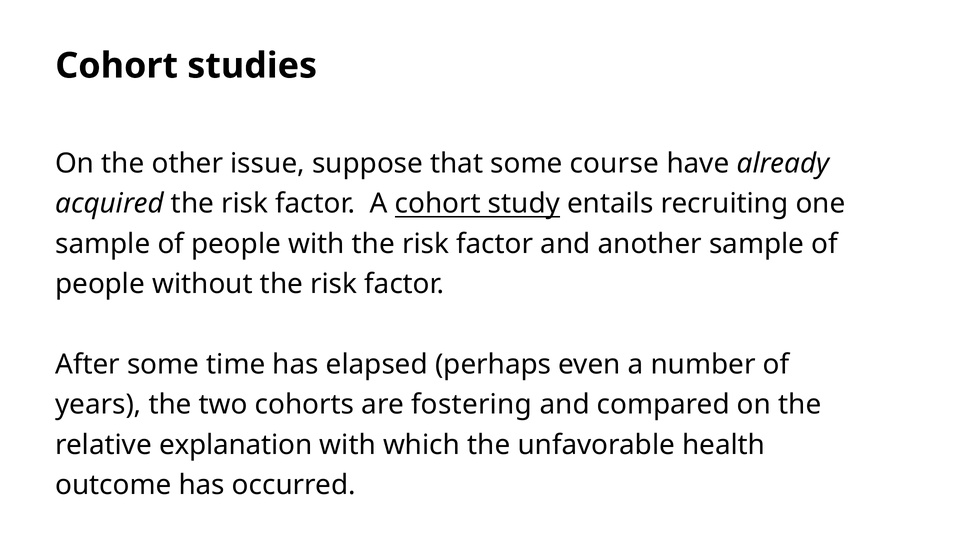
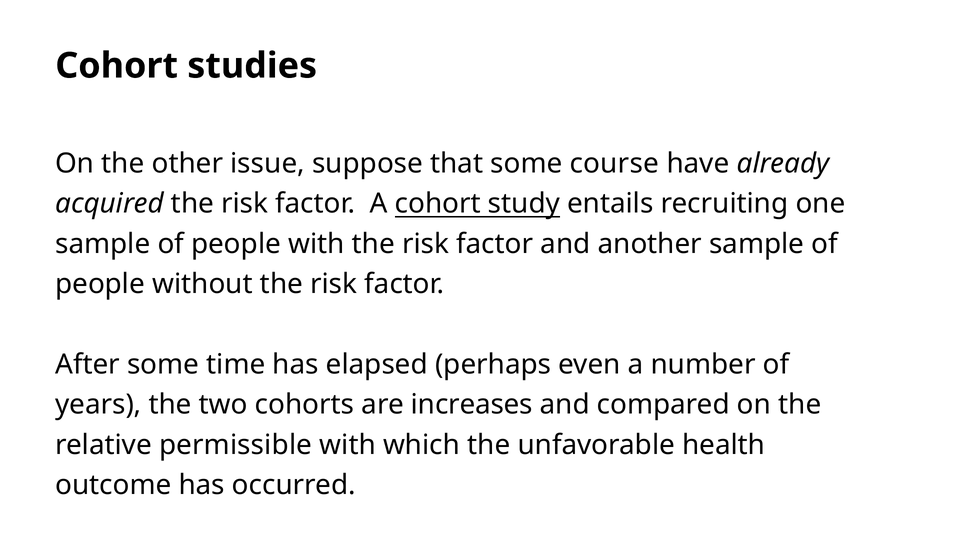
fostering: fostering -> increases (472, 405)
explanation: explanation -> permissible (236, 445)
